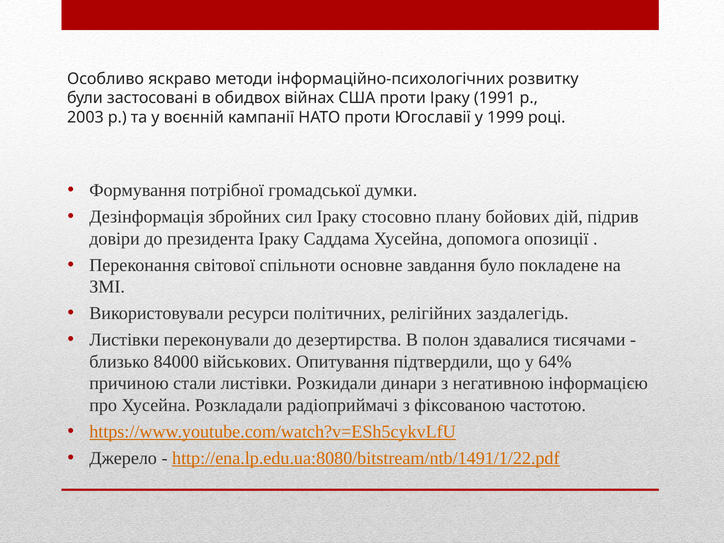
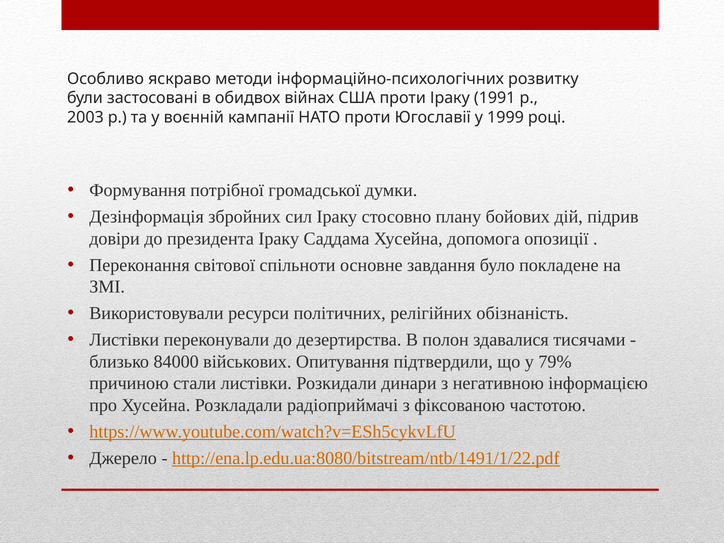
заздалегідь: заздалегідь -> обізнаність (523, 313)
64%: 64% -> 79% (555, 362)
